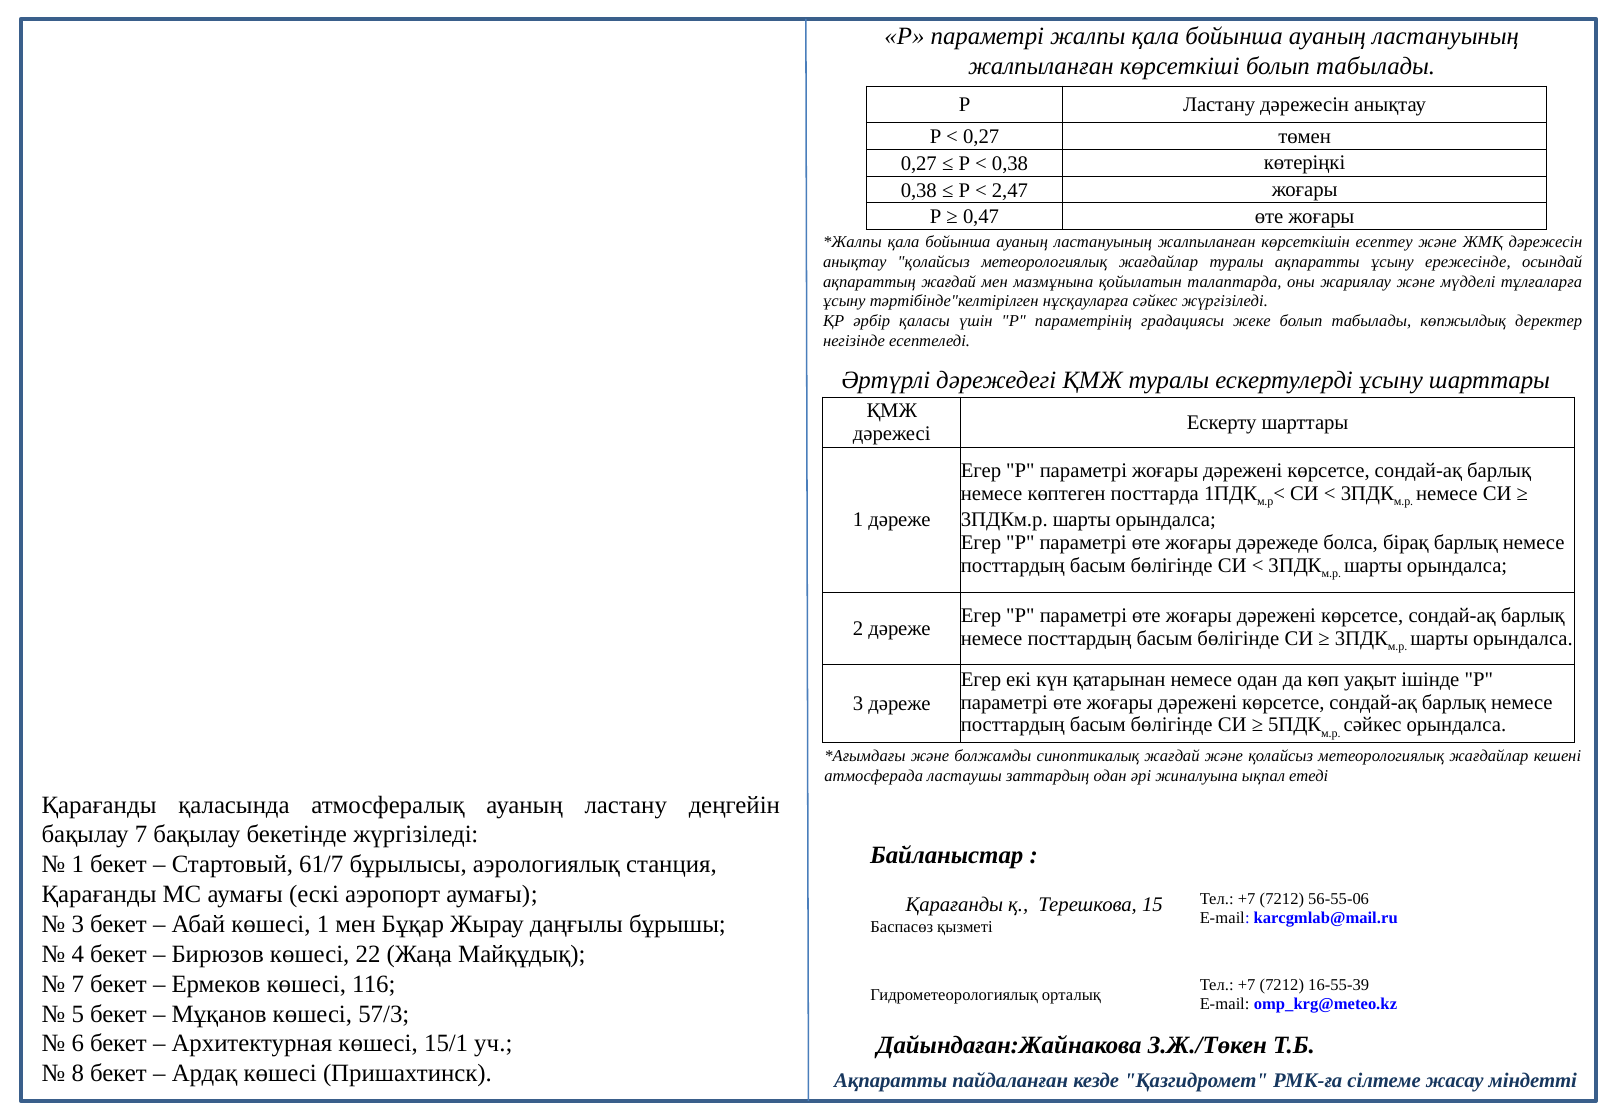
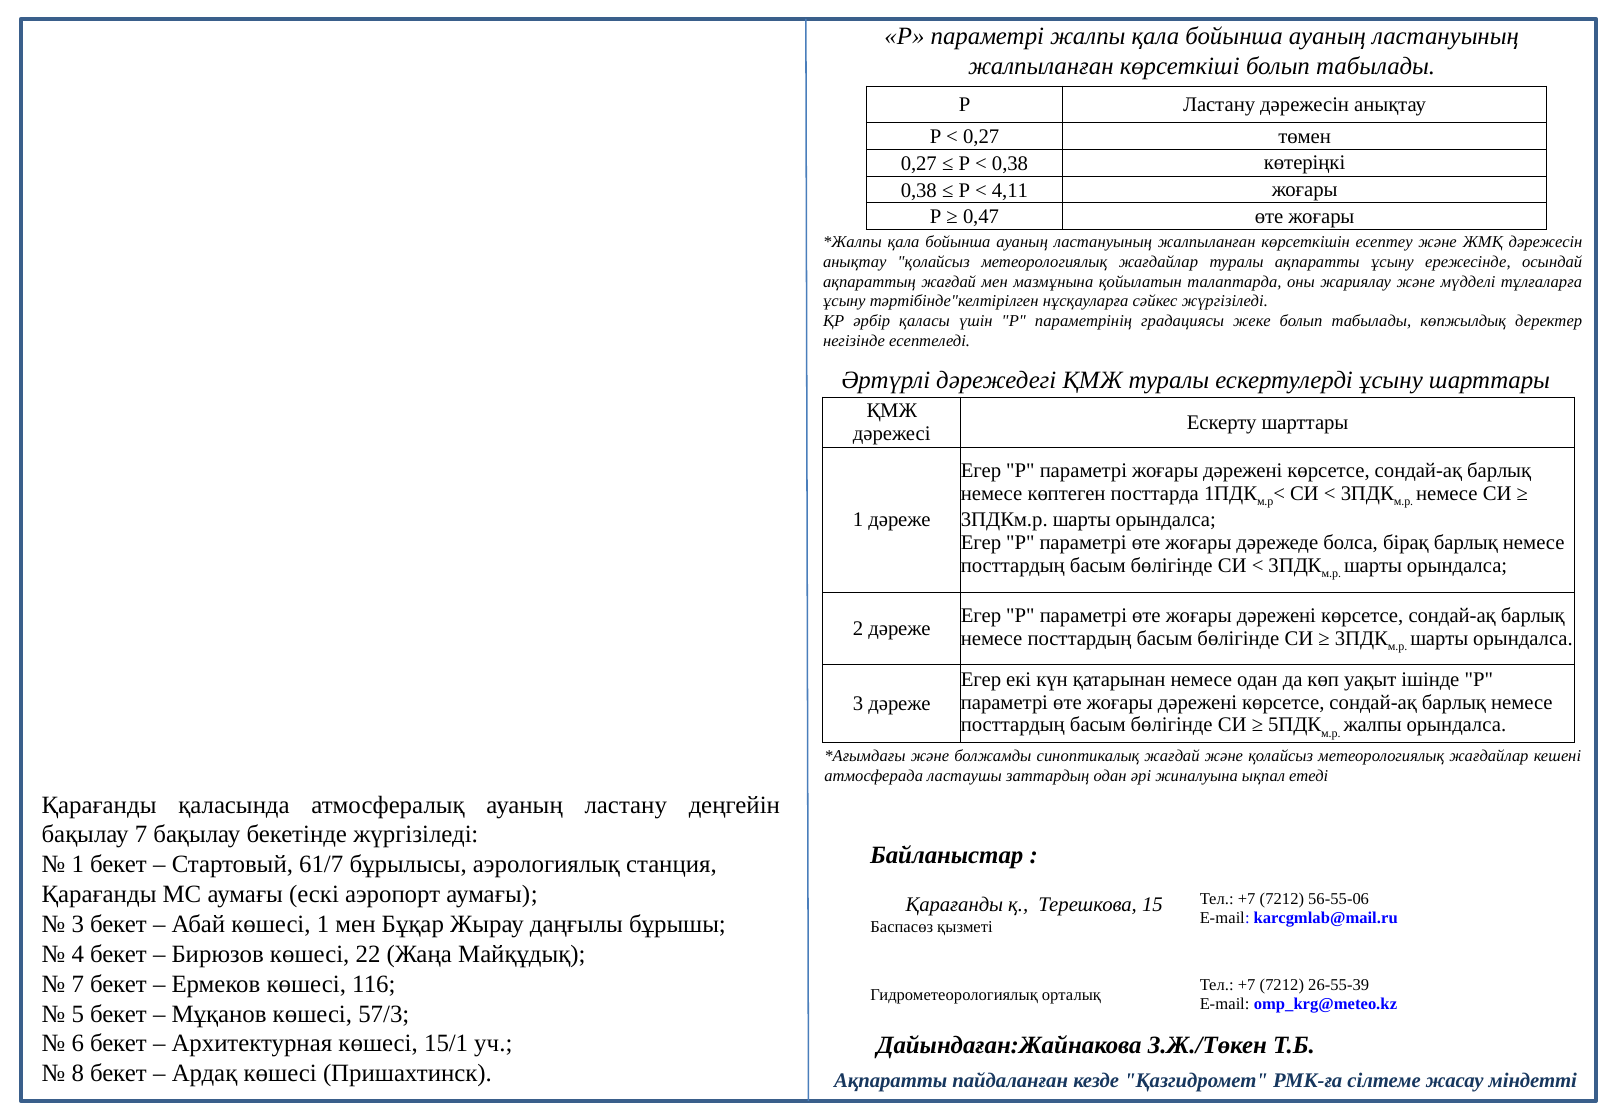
2,47: 2,47 -> 4,11 (1010, 190)
сәйкес: сәйкес -> жалпы (1373, 725)
16-55-39: 16-55-39 -> 26-55-39 (1339, 985)
